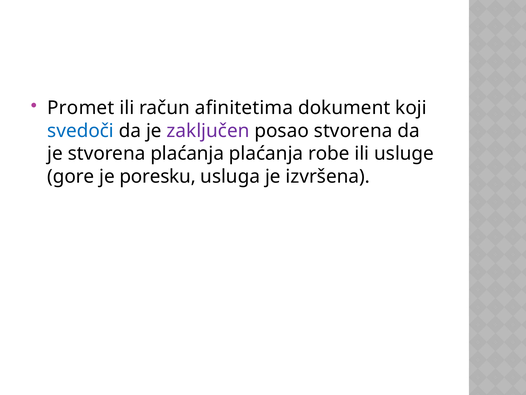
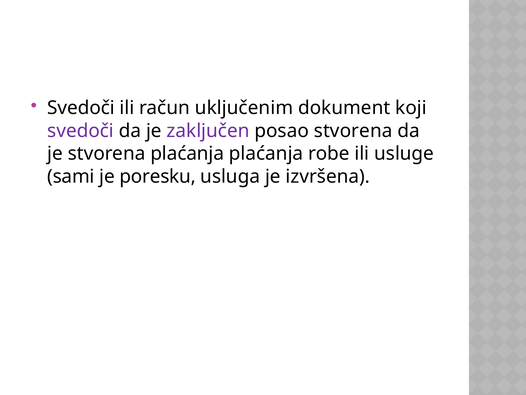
Promet: Promet -> Svedoči (81, 108)
afinitetima: afinitetima -> uključenim (244, 108)
svedoči colour: blue -> purple (81, 131)
gore: gore -> sami (71, 176)
